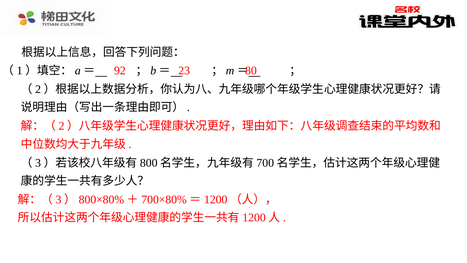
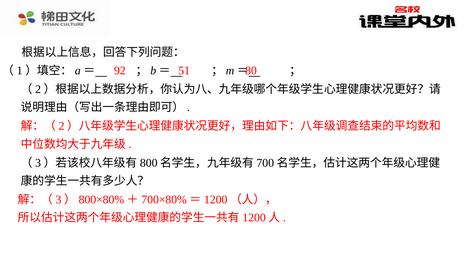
23: 23 -> 51 (184, 70)
